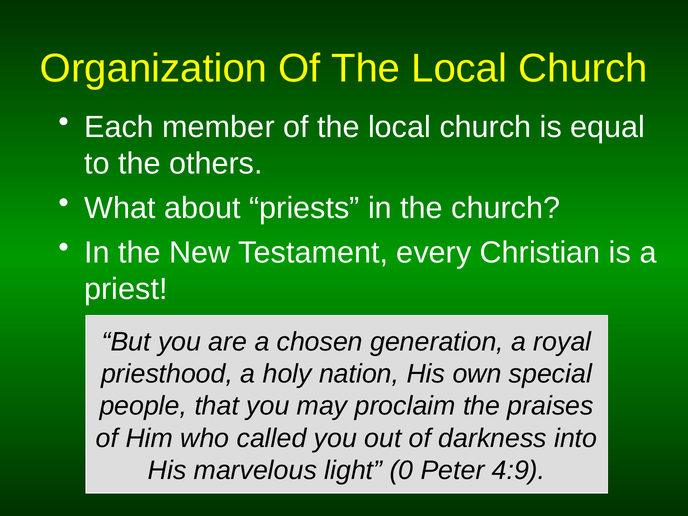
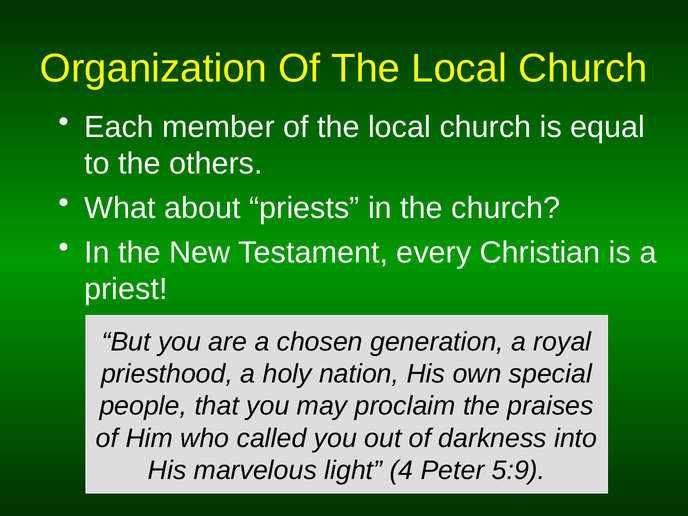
0: 0 -> 4 (401, 470)
4:9: 4:9 -> 5:9 (519, 470)
